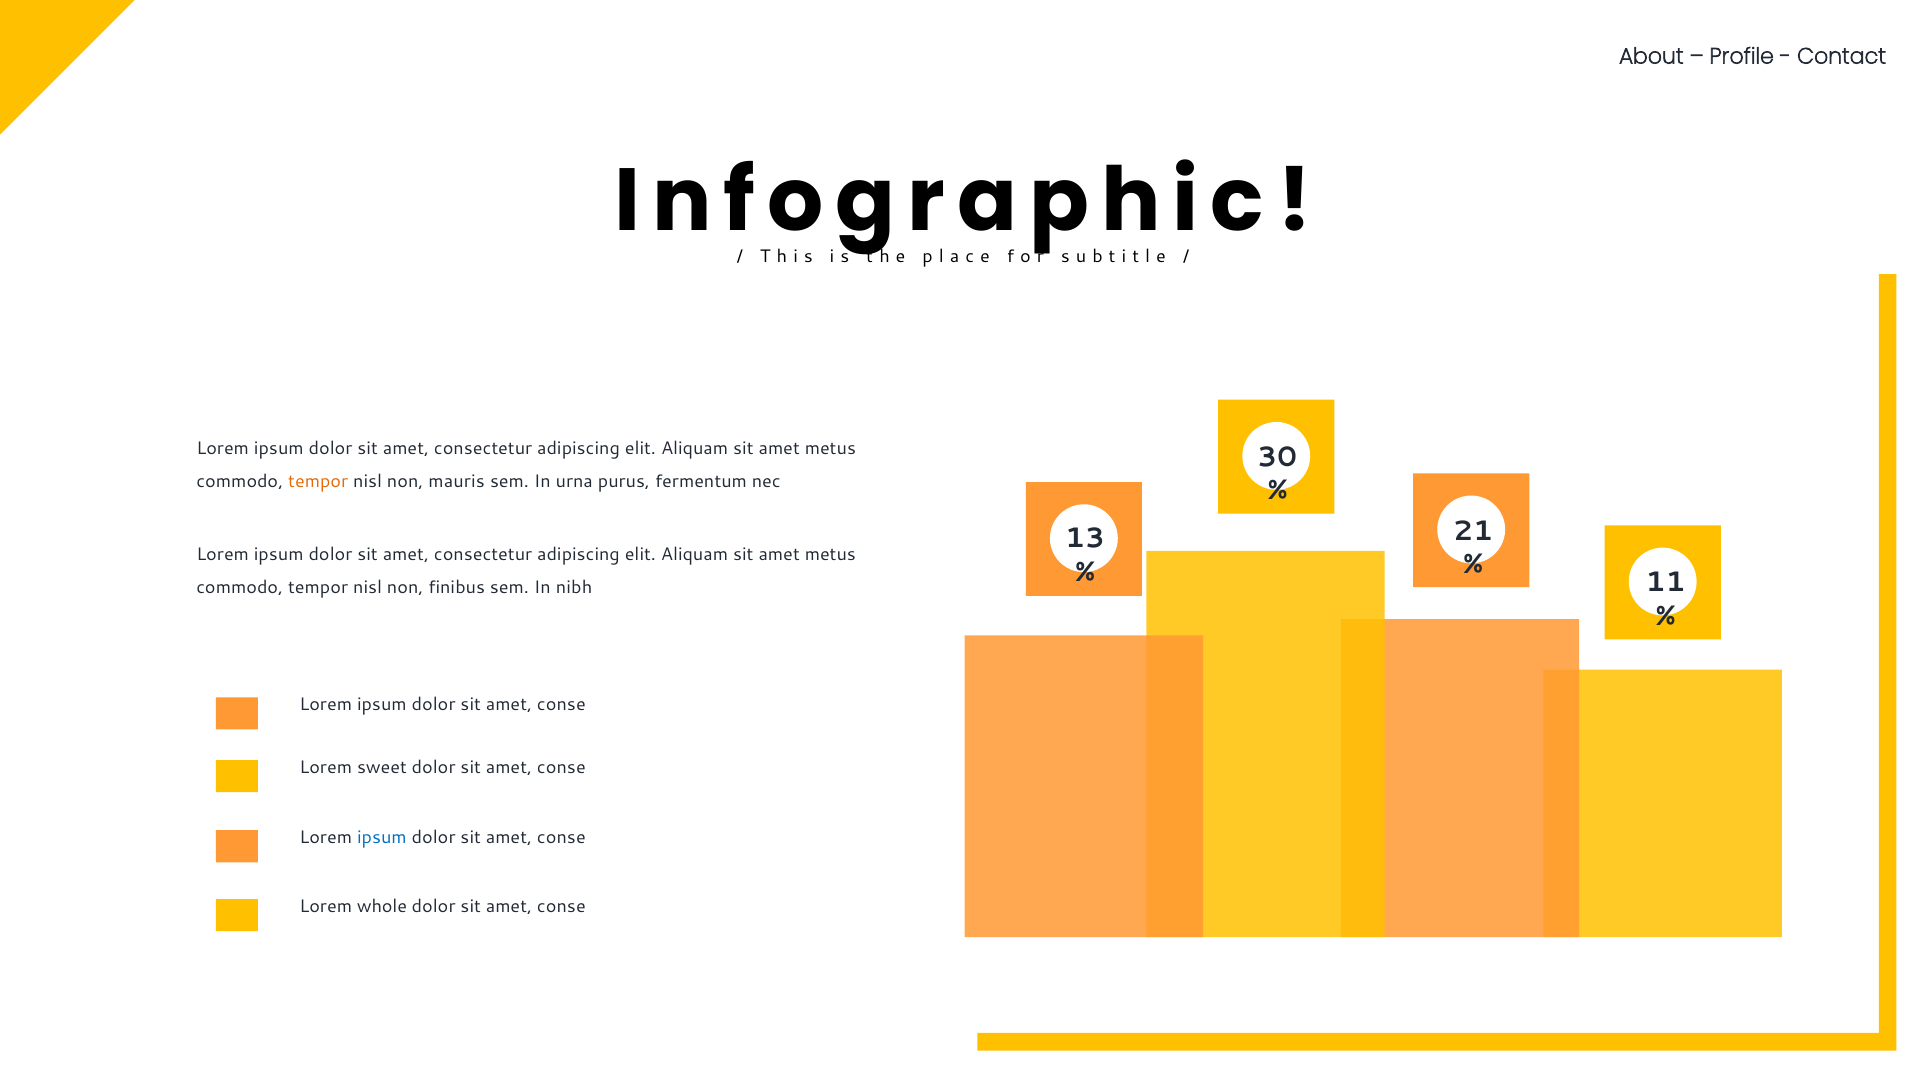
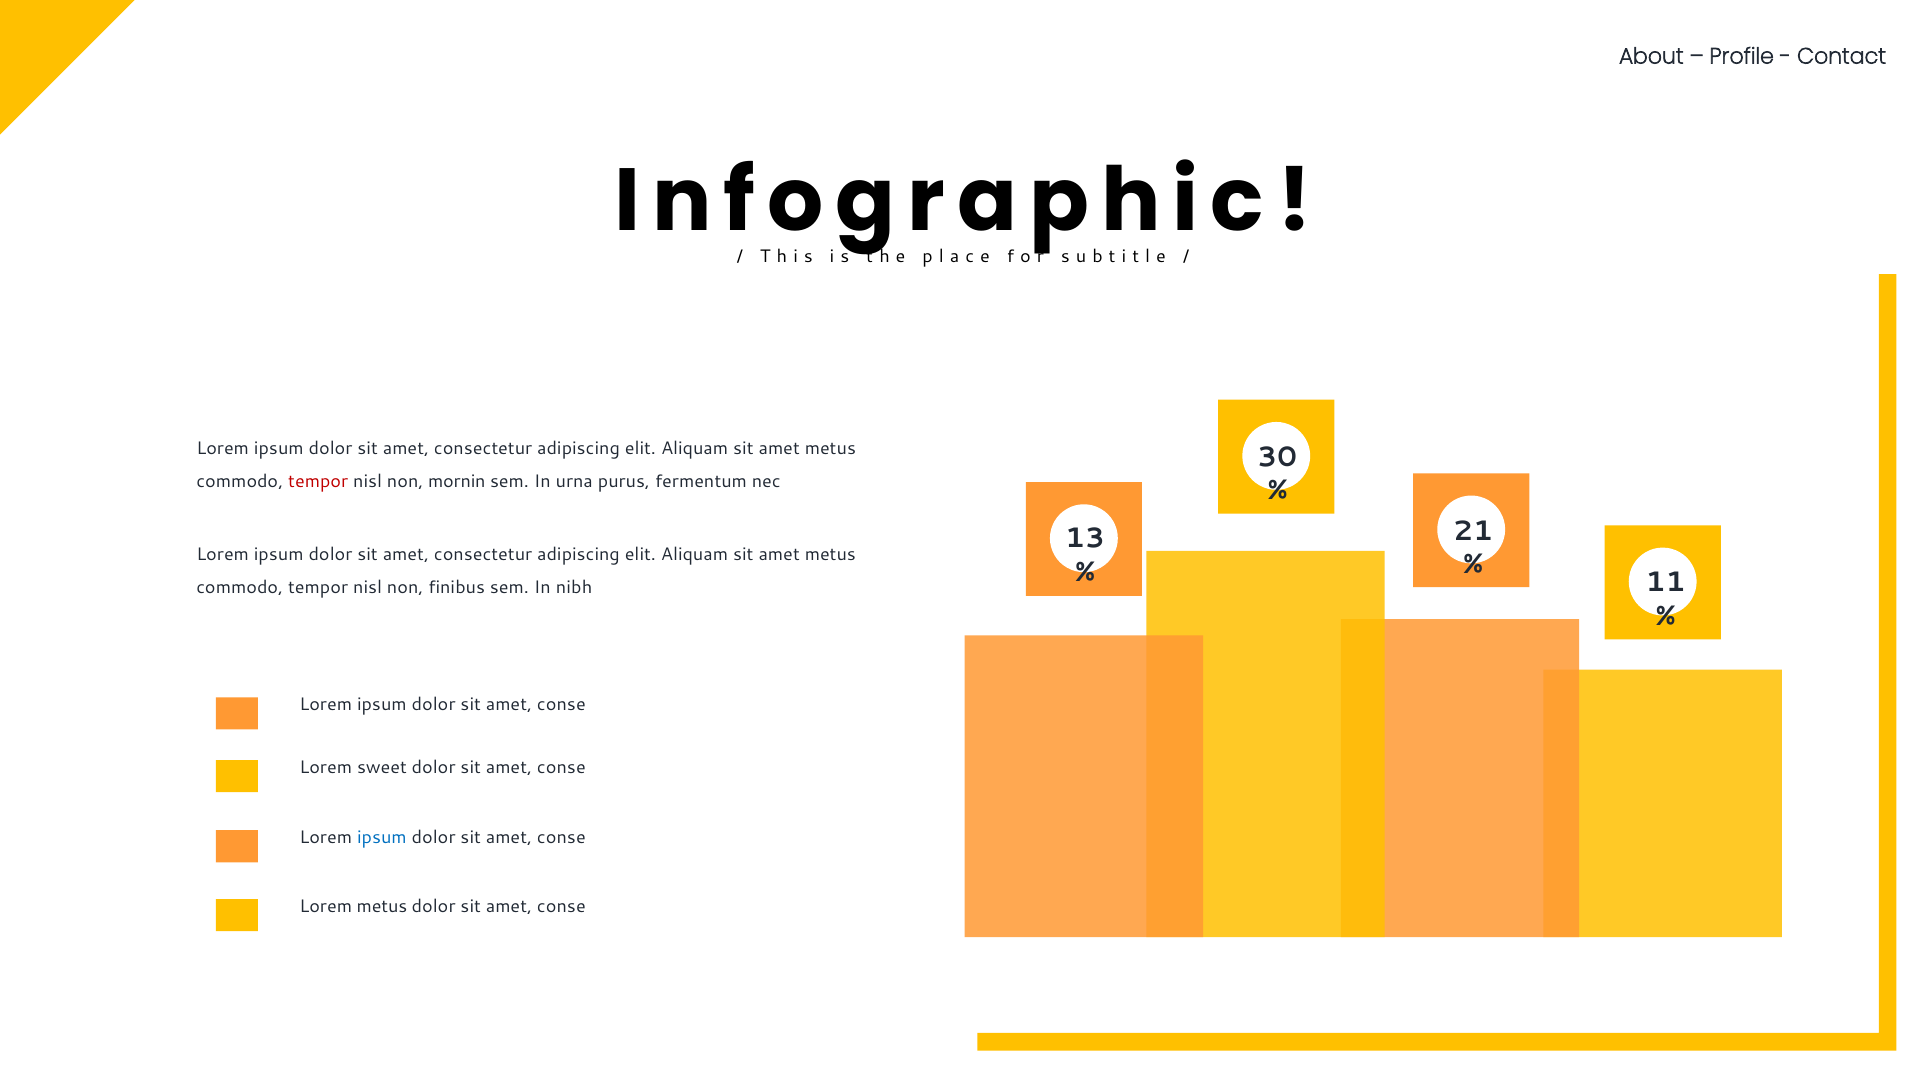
tempor colour: orange -> red (318, 482)
mauris: mauris -> mornin (457, 482)
Lorem whole: whole -> metus (382, 907)
